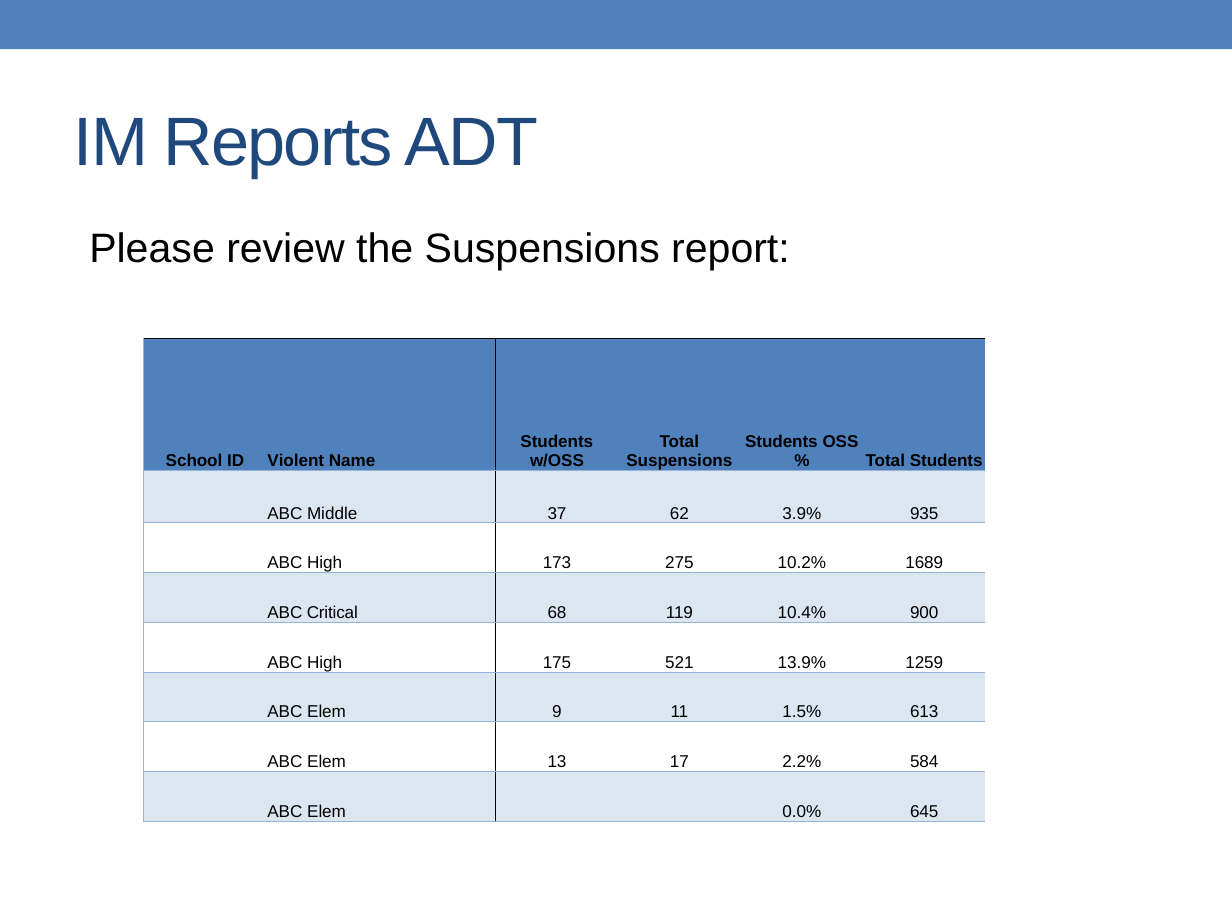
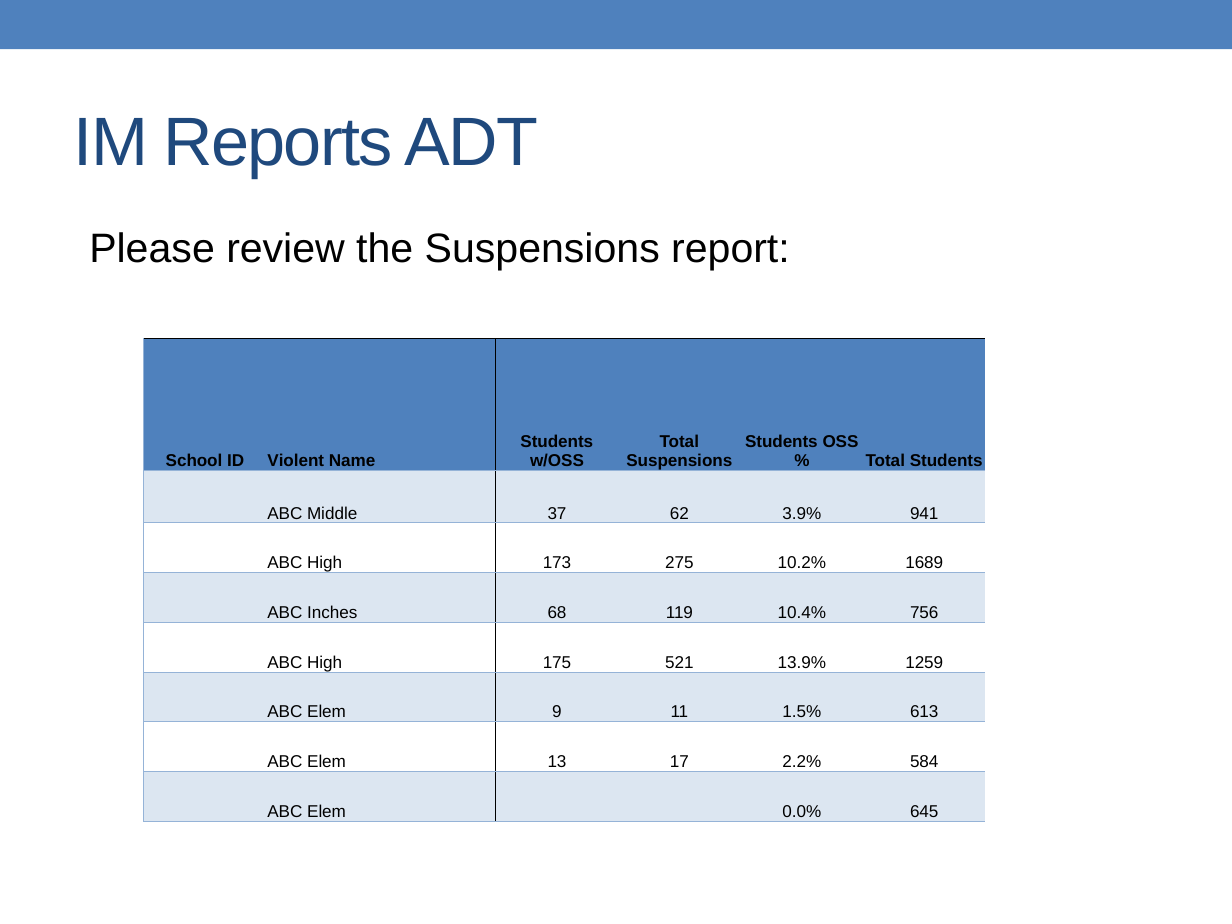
935: 935 -> 941 (924, 513)
Critical: Critical -> Inches (332, 613)
900: 900 -> 756 (924, 613)
